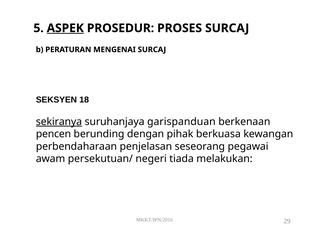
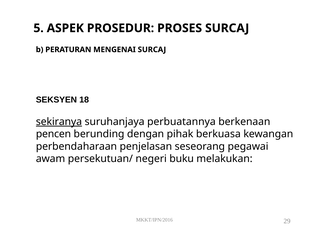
ASPEK underline: present -> none (65, 28)
garispanduan: garispanduan -> perbuatannya (181, 122)
tiada: tiada -> buku (182, 159)
